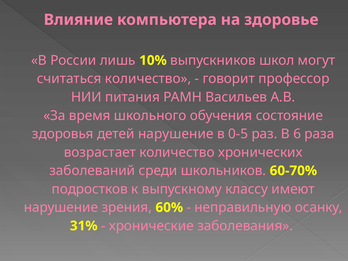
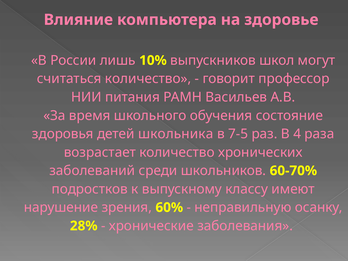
детей нарушение: нарушение -> школьника (176, 134)
0-5: 0-5 -> 7-5 (238, 134)
6: 6 -> 4 (297, 134)
31%: 31% -> 28% (84, 226)
